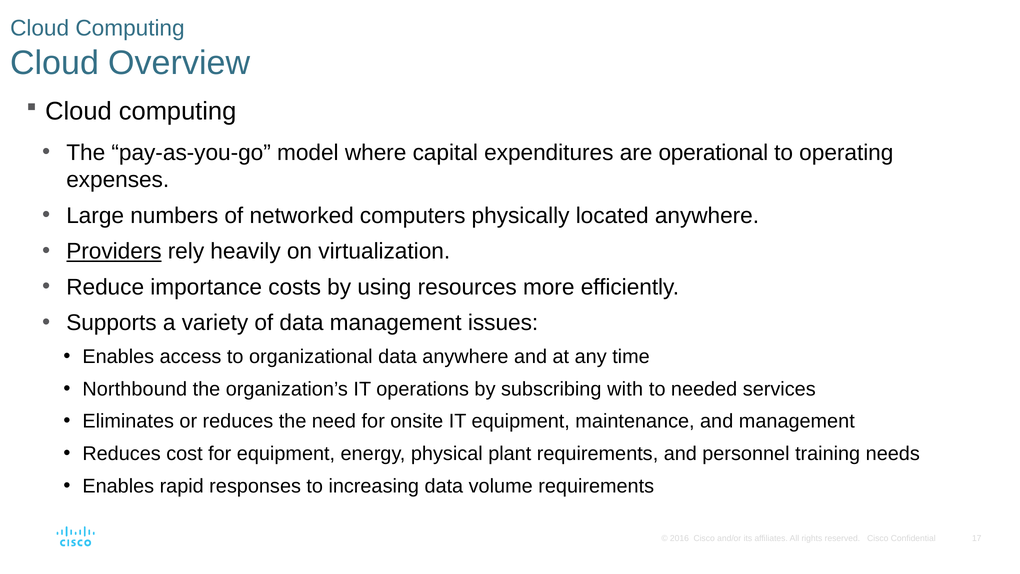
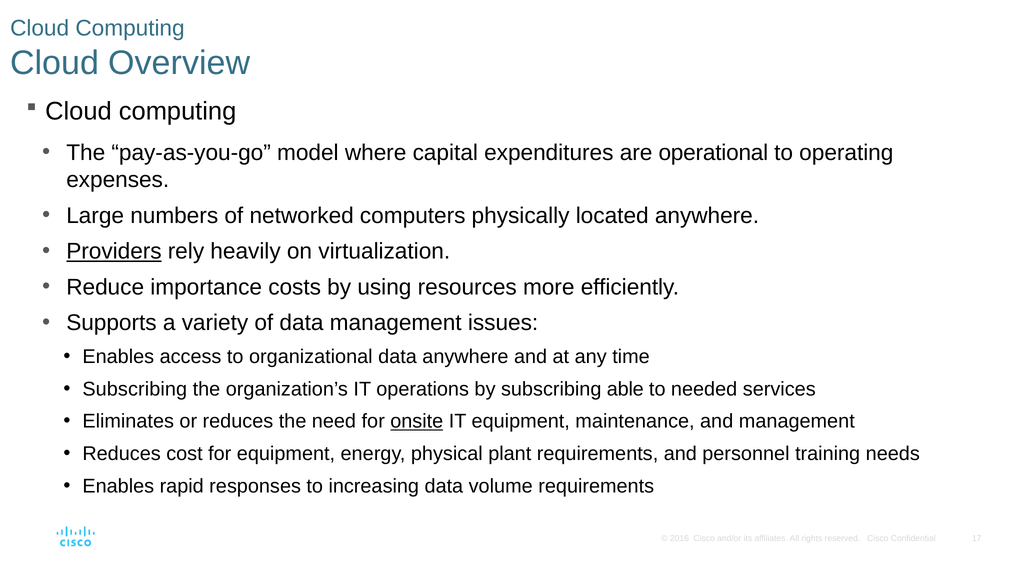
Northbound: Northbound -> Subscribing (135, 389)
with: with -> able (625, 389)
onsite underline: none -> present (417, 421)
